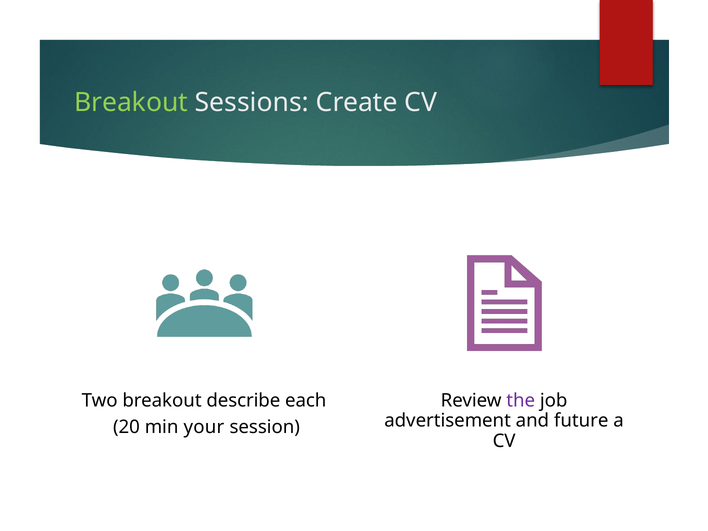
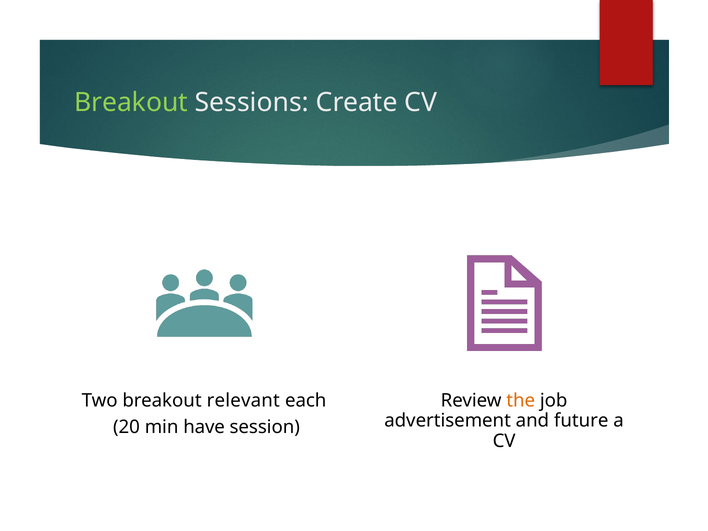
describe: describe -> relevant (243, 401)
the colour: purple -> orange (521, 401)
your: your -> have (204, 427)
